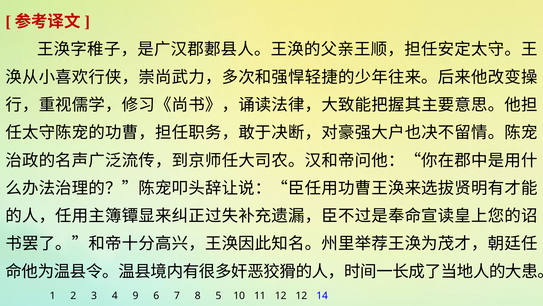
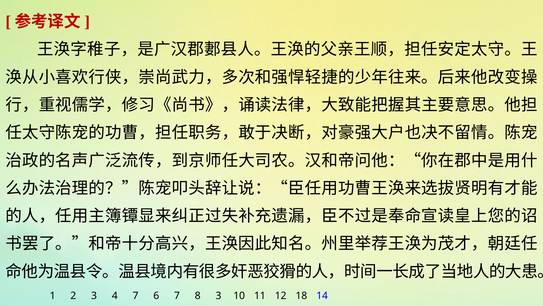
4 9: 9 -> 7 (136, 296)
8 5: 5 -> 3 (218, 296)
12 12: 12 -> 18 (301, 296)
